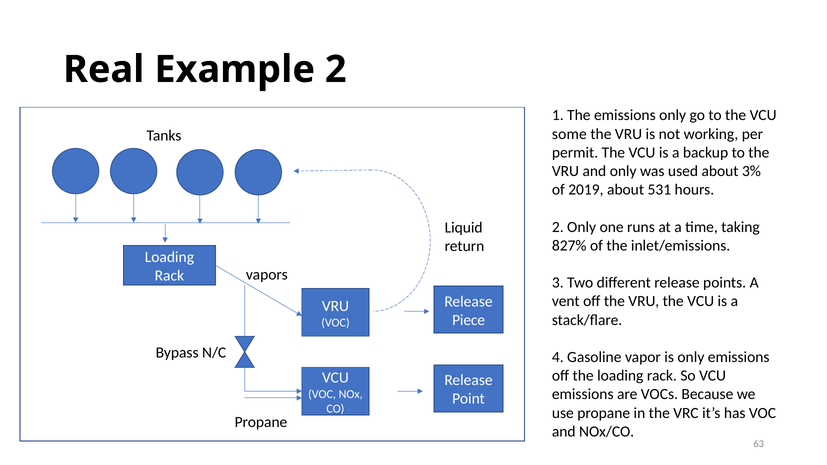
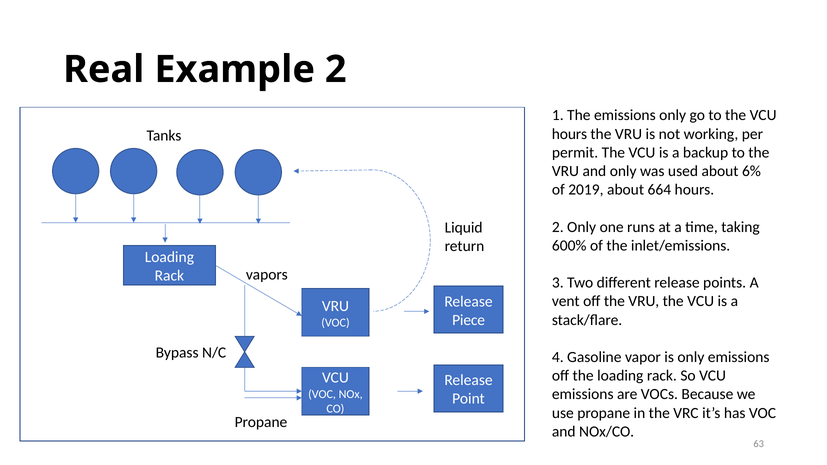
some: some -> hours (570, 134)
3%: 3% -> 6% (751, 171)
531: 531 -> 664 (659, 190)
827%: 827% -> 600% (569, 246)
